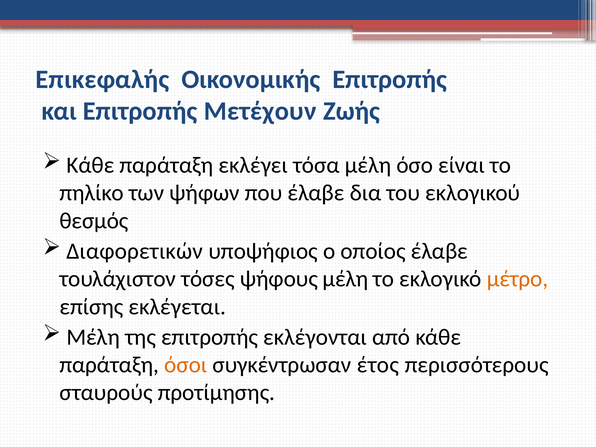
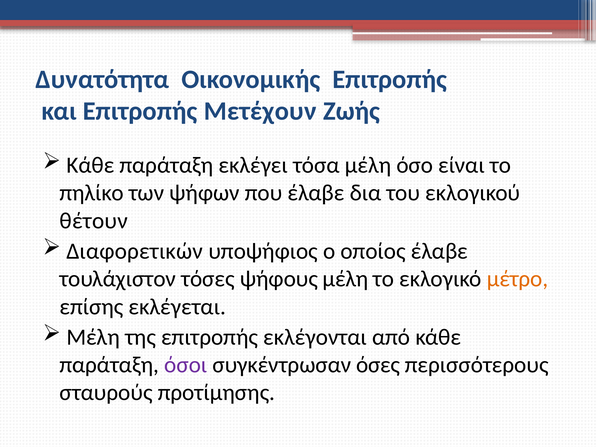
Επικεφαλής: Επικεφαλής -> Δυνατότητα (102, 79)
θεσμός: θεσμός -> θέτουν (94, 221)
όσοι colour: orange -> purple (186, 365)
έτος: έτος -> όσες (378, 365)
